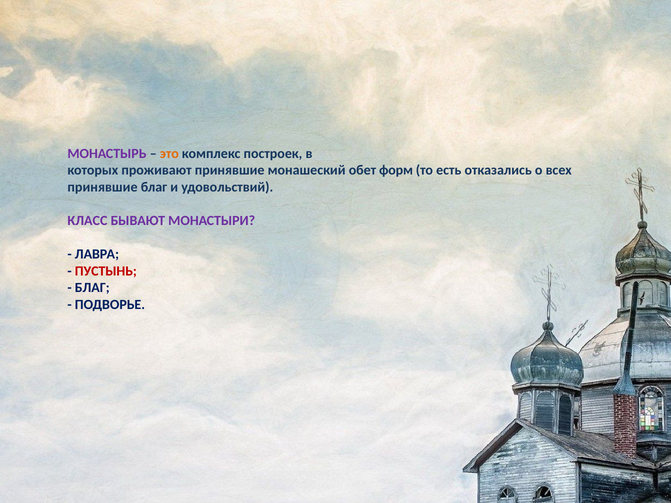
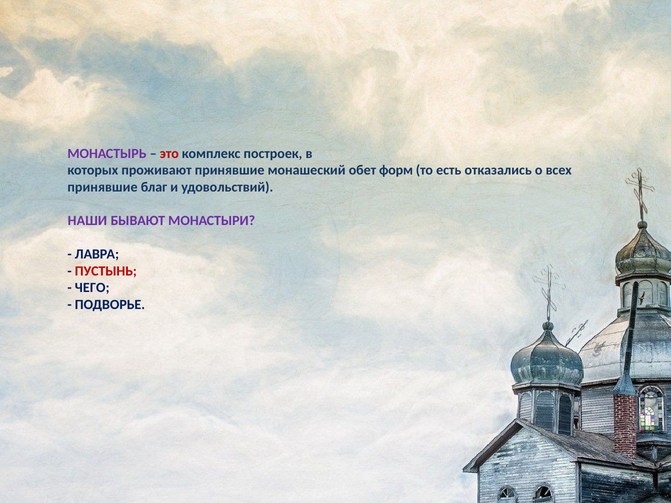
это colour: orange -> red (169, 154)
КЛАСС: КЛАСС -> НАШИ (87, 221)
БЛАГ: БЛАГ -> ЧЕГО (92, 288)
